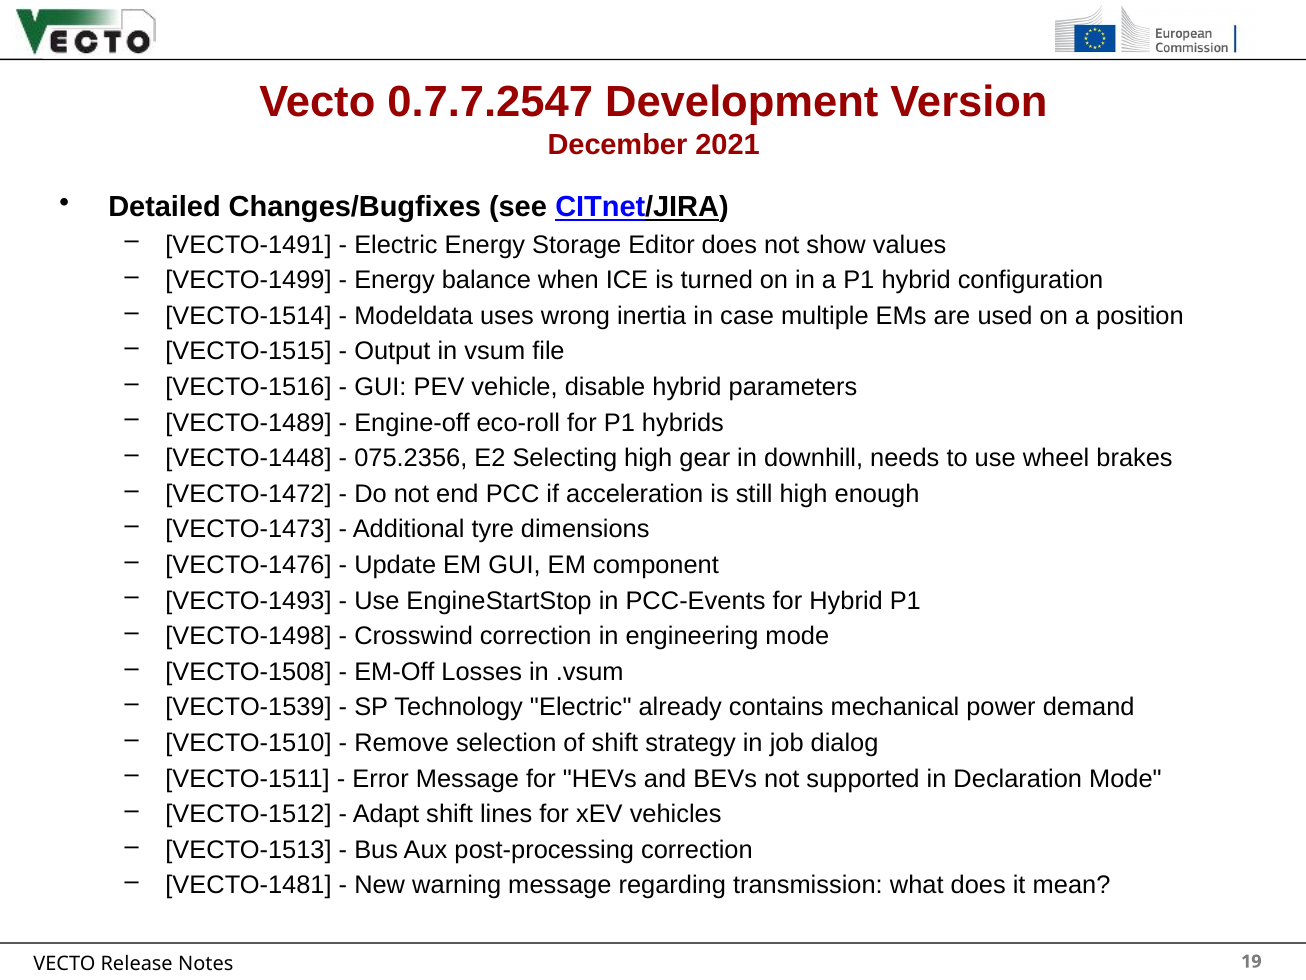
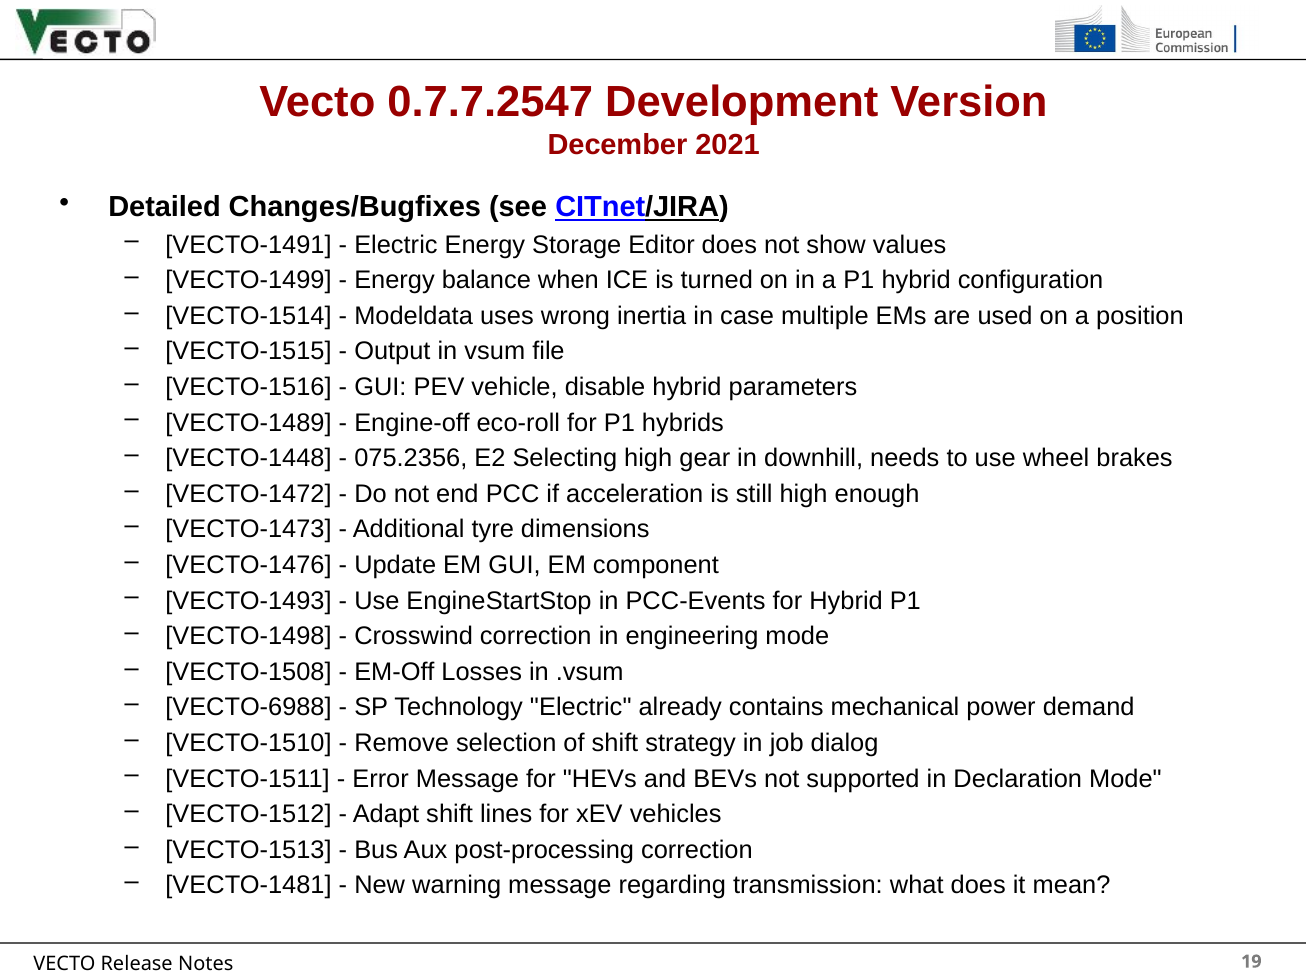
VECTO-1539: VECTO-1539 -> VECTO-6988 (249, 707)
